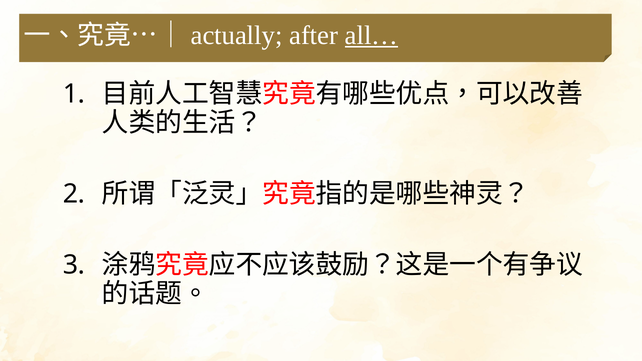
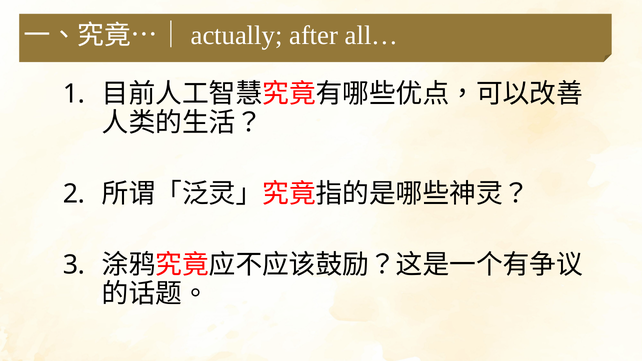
all… underline: present -> none (371, 35)
